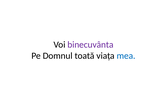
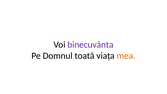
mea colour: blue -> orange (126, 56)
